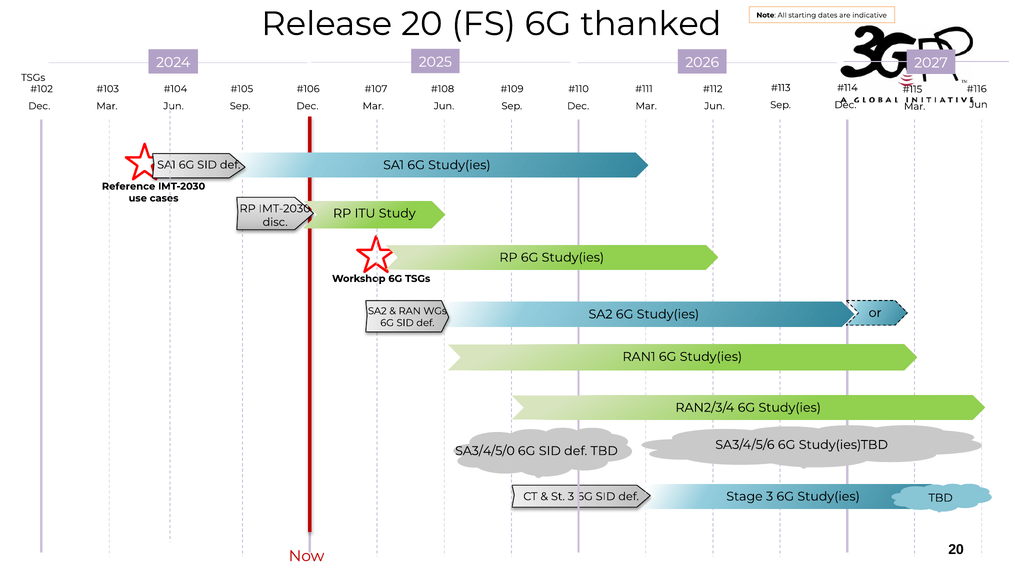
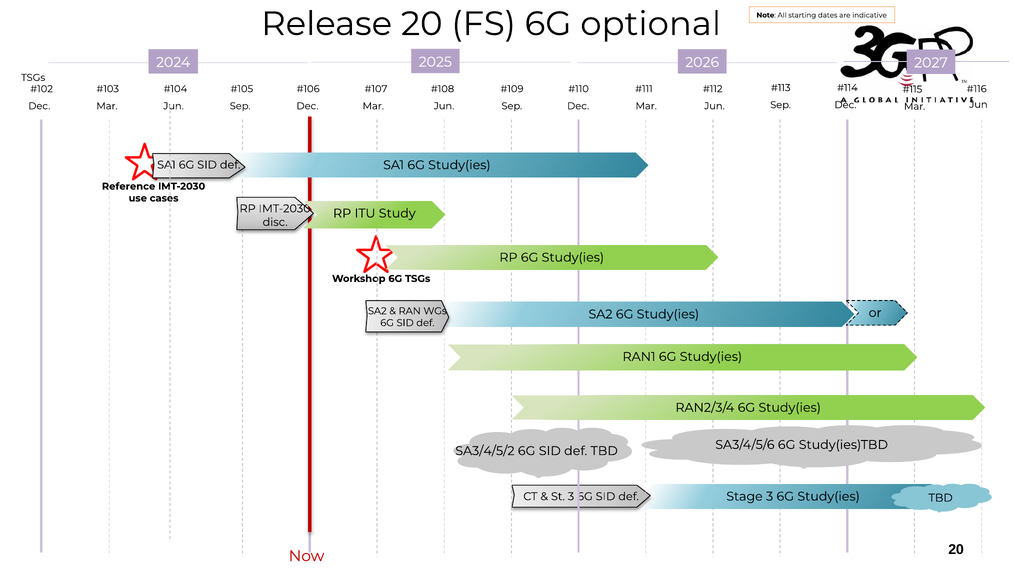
thanked: thanked -> optional (651, 24)
SA3/4/5/0: SA3/4/5/0 -> SA3/4/5/2 (485, 451)
